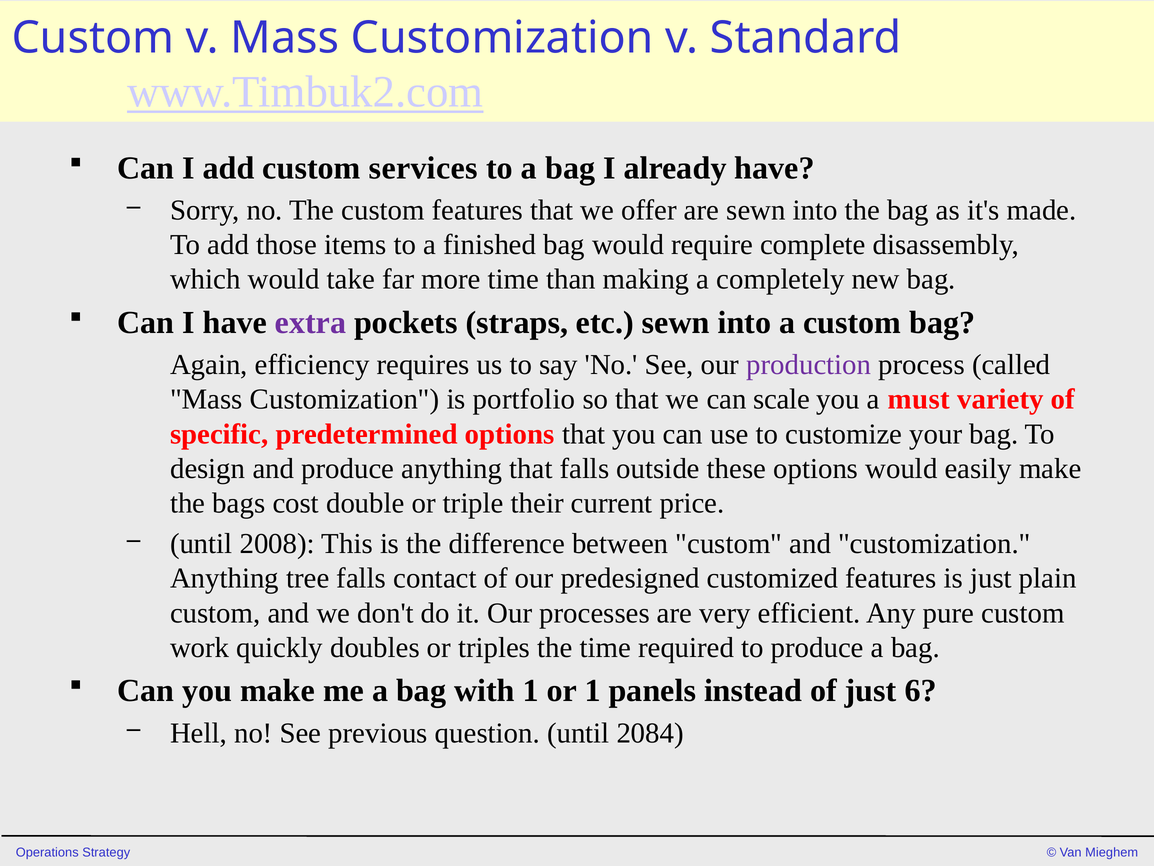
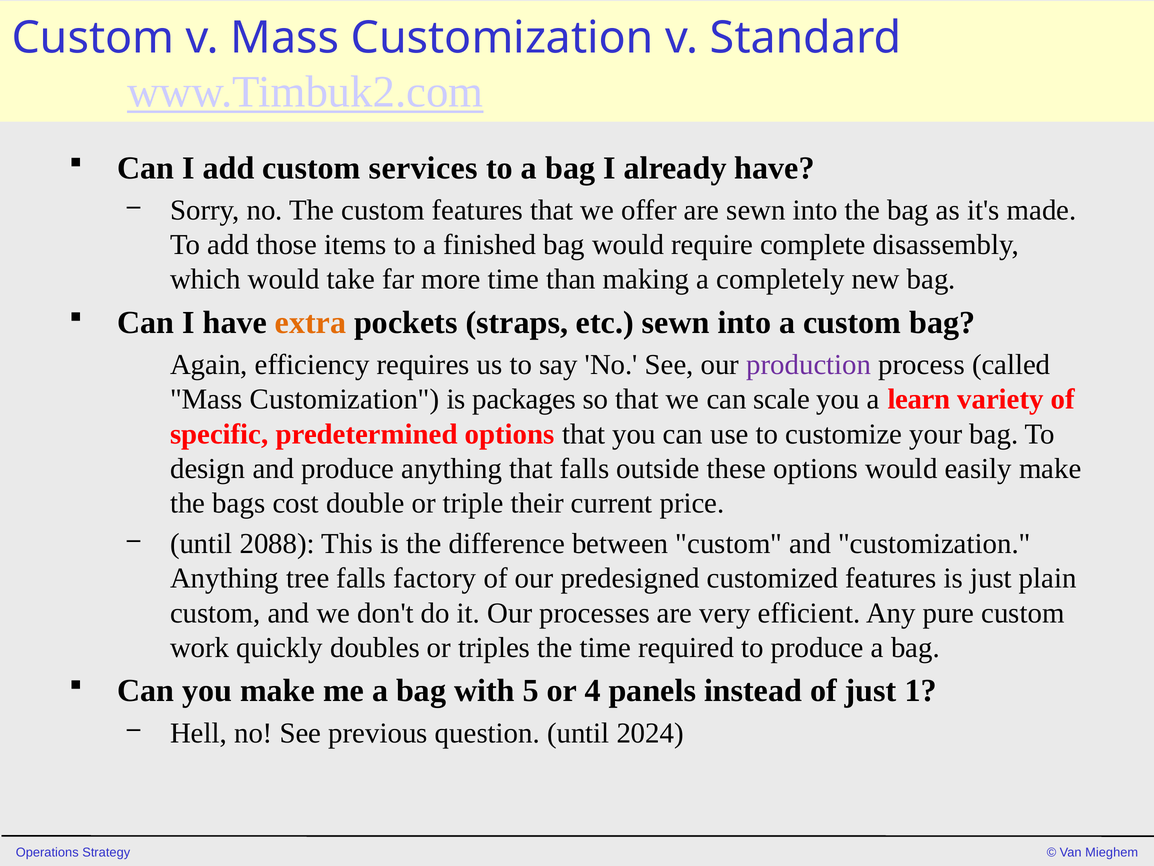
extra colour: purple -> orange (311, 322)
portfolio: portfolio -> packages (524, 399)
must: must -> learn (919, 399)
2008: 2008 -> 2088 (277, 543)
contact: contact -> factory (435, 578)
with 1: 1 -> 5 (531, 690)
or 1: 1 -> 4 (593, 690)
6: 6 -> 1 (921, 690)
2084: 2084 -> 2024 (650, 733)
